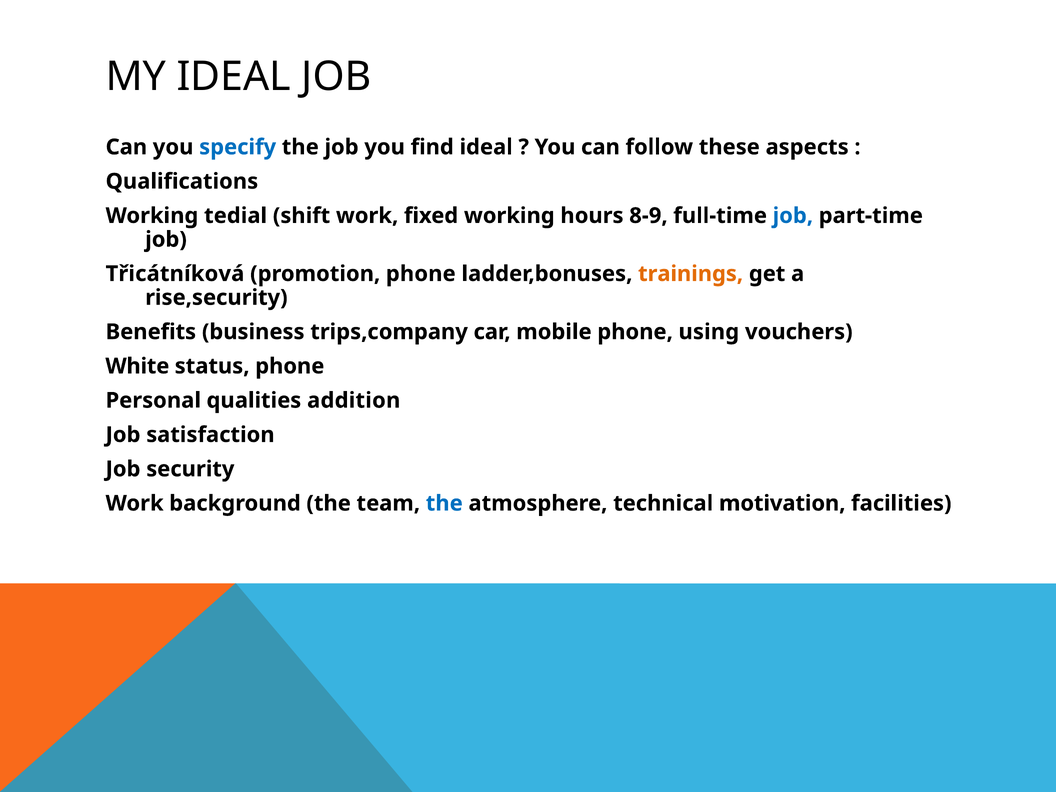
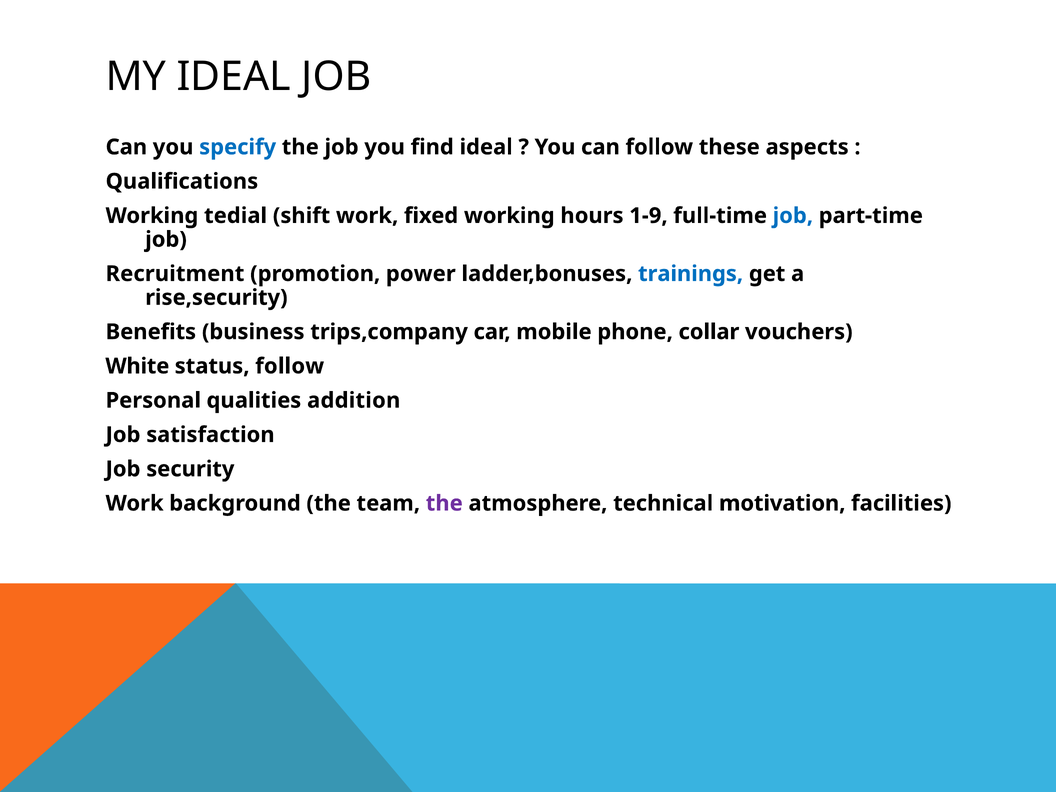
8-9: 8-9 -> 1-9 (648, 216)
Třicátníková: Třicátníková -> Recruitment (175, 274)
promotion phone: phone -> power (421, 274)
trainings colour: orange -> blue (691, 274)
using: using -> collar (709, 332)
status phone: phone -> follow (290, 366)
the colour: blue -> purple (444, 503)
